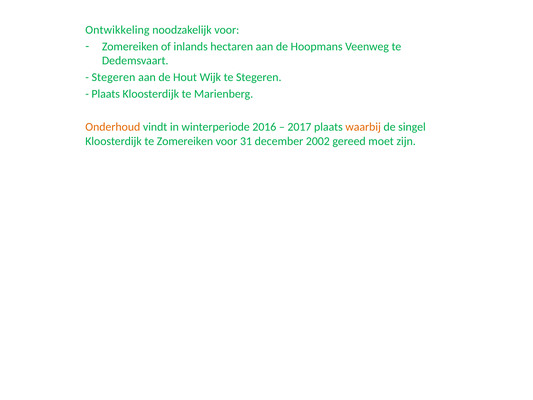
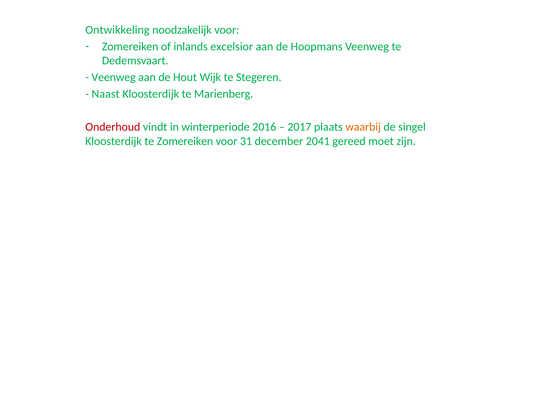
hectaren: hectaren -> excelsior (232, 47)
Stegeren: Stegeren -> Veenweg (114, 77)
Plaats: Plaats -> Naast (106, 94)
Onderhoud colour: orange -> red (113, 127)
2002: 2002 -> 2041 (318, 141)
